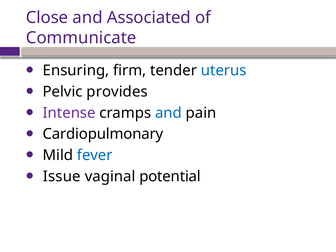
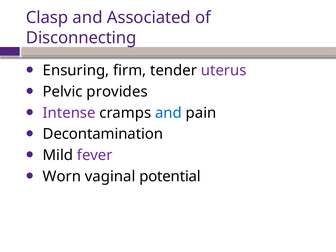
Close: Close -> Clasp (47, 18)
Communicate: Communicate -> Disconnecting (81, 38)
uterus colour: blue -> purple (224, 70)
Cardiopulmonary: Cardiopulmonary -> Decontamination (103, 134)
fever colour: blue -> purple (95, 155)
Issue: Issue -> Worn (62, 176)
